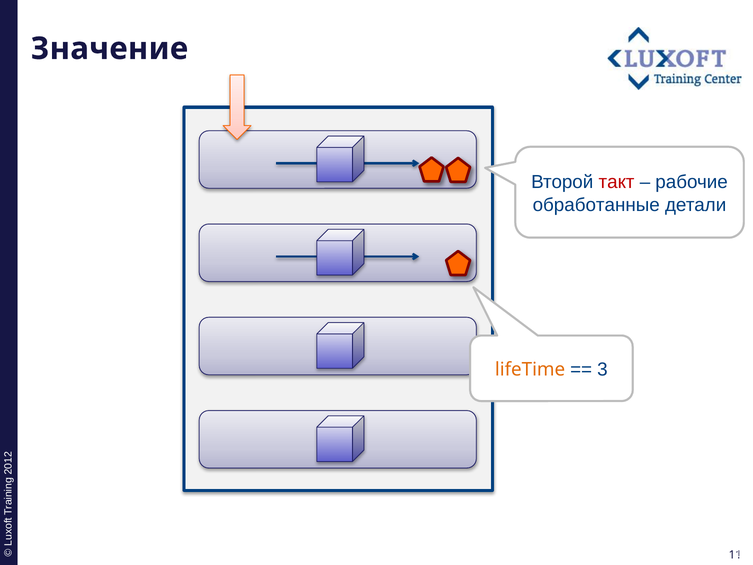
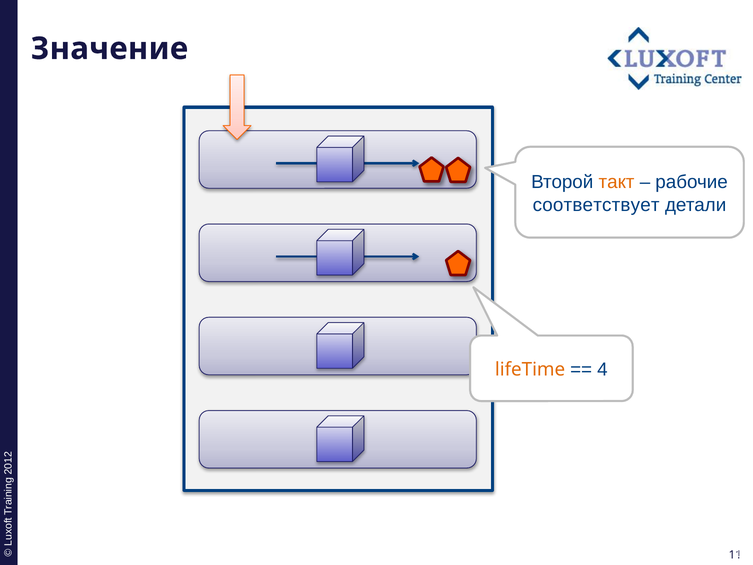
такт colour: red -> orange (617, 182)
обработанные: обработанные -> соответствует (596, 205)
3: 3 -> 4 (602, 369)
